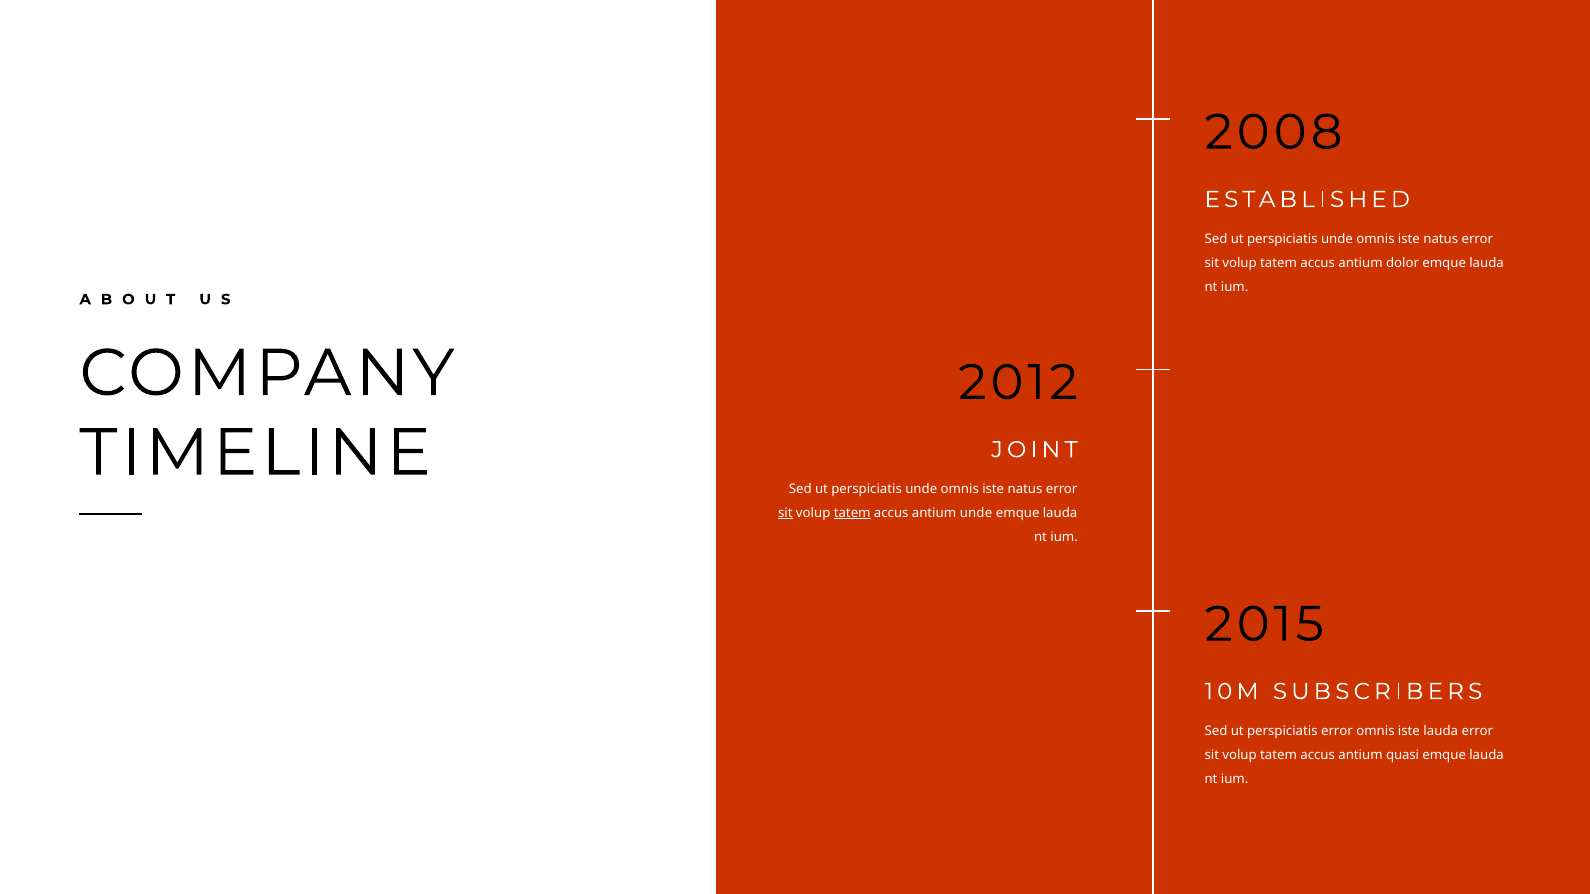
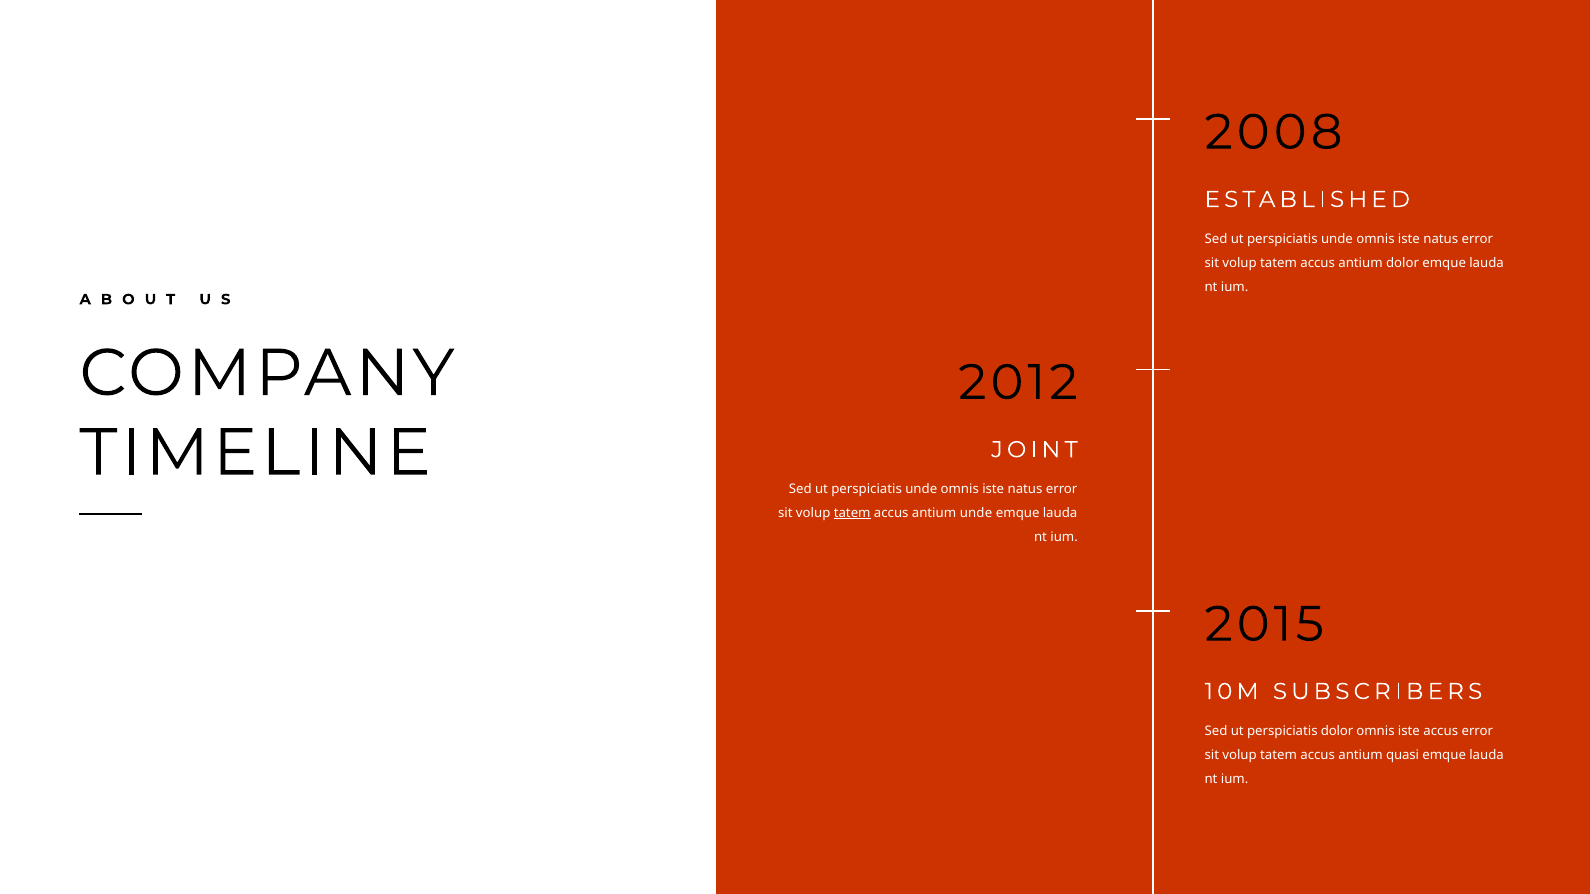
sit underline: present -> none (785, 513)
perspiciatis error: error -> dolor (1337, 731)
iste lauda: lauda -> accus (1441, 731)
